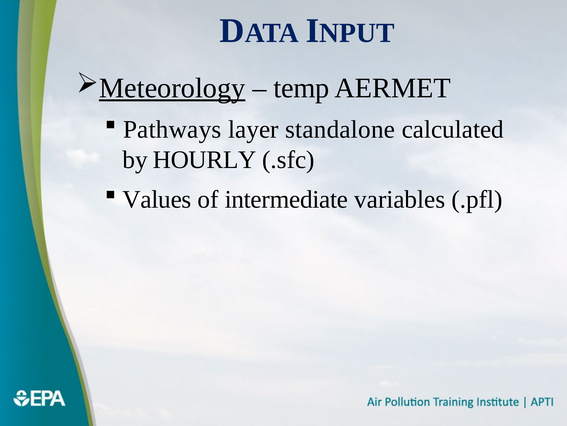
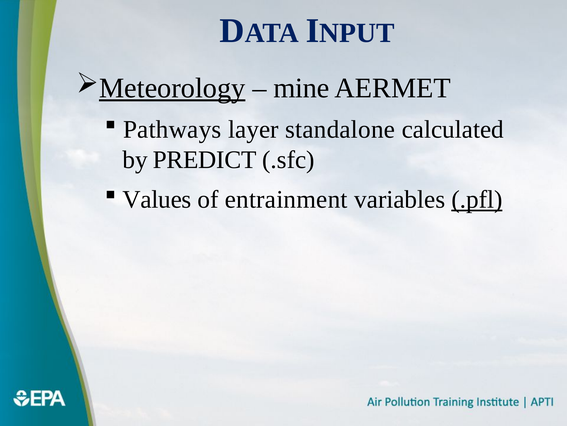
temp: temp -> mine (301, 88)
HOURLY: HOURLY -> PREDICT (205, 160)
intermediate: intermediate -> entrainment (286, 199)
.pfl underline: none -> present (477, 199)
